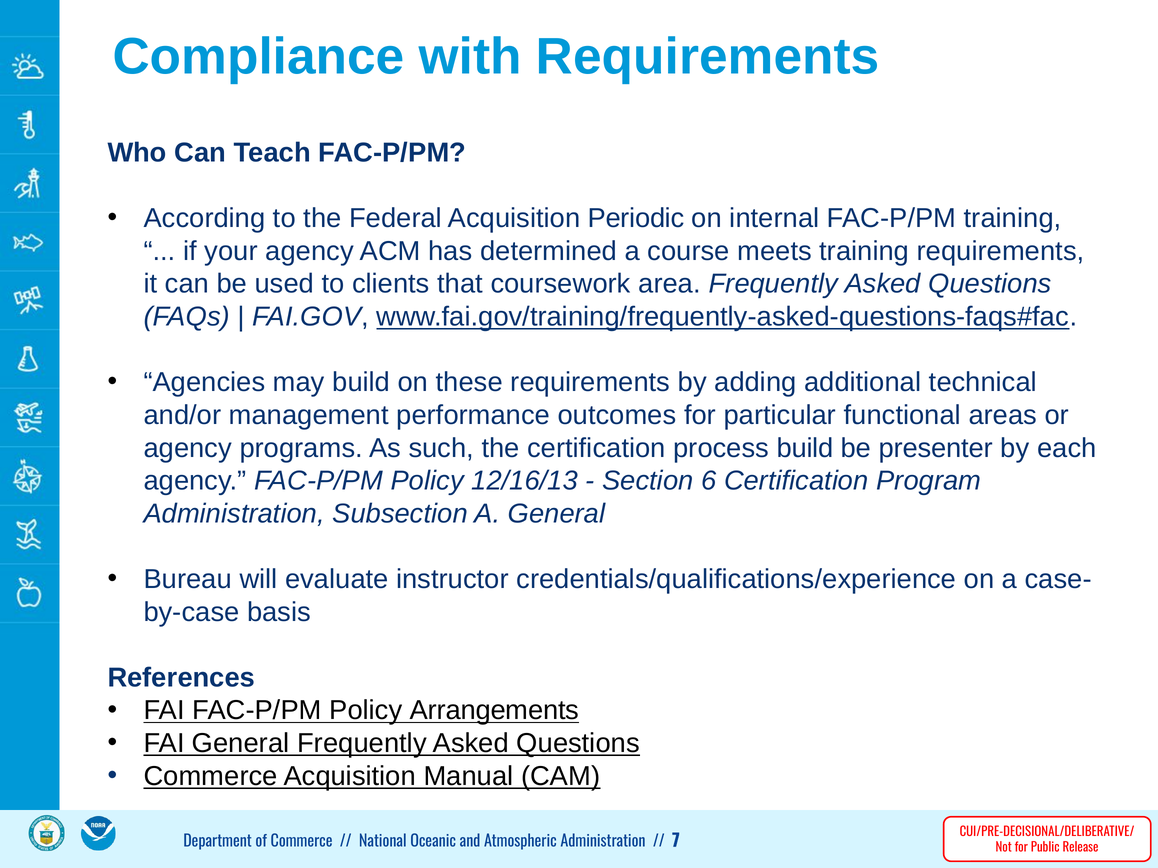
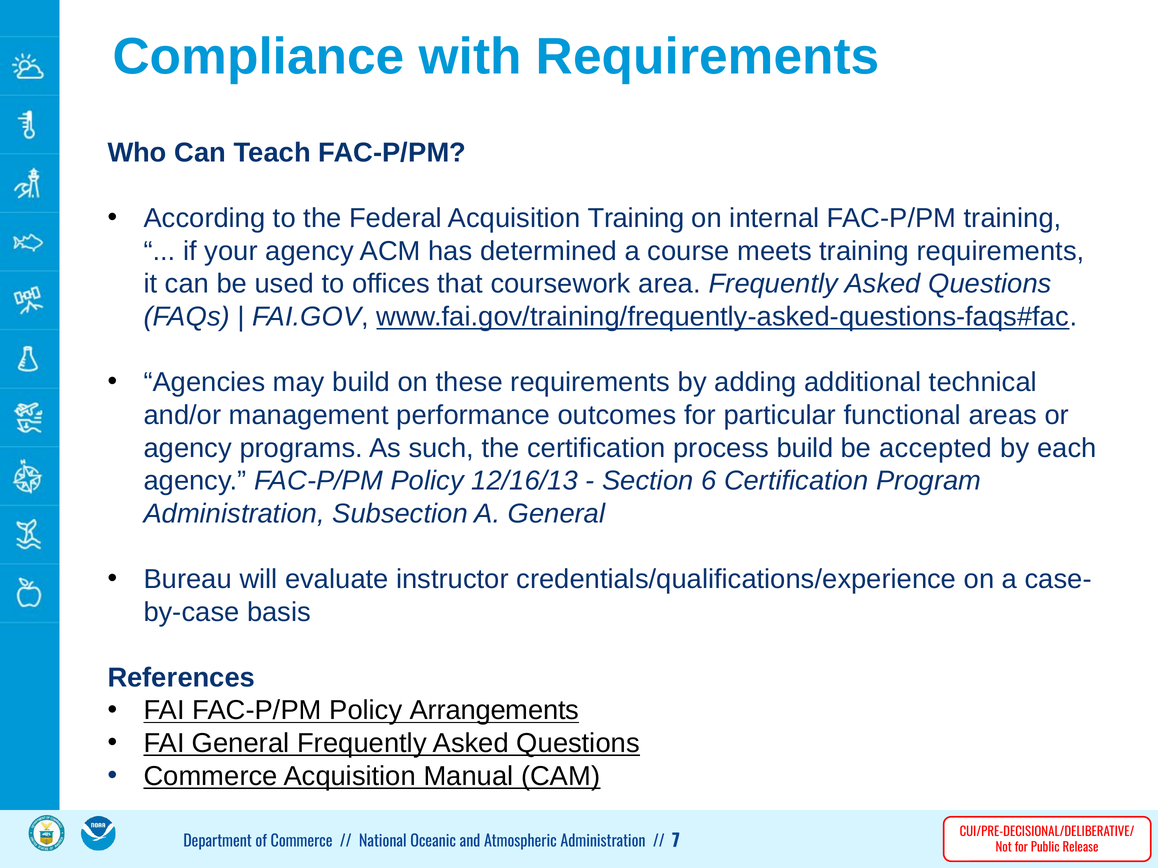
Acquisition Periodic: Periodic -> Training (636, 218)
clients: clients -> offices (391, 284)
presenter: presenter -> accepted (936, 448)
